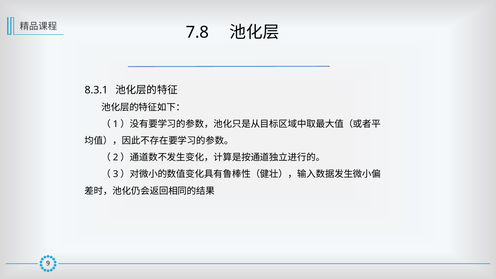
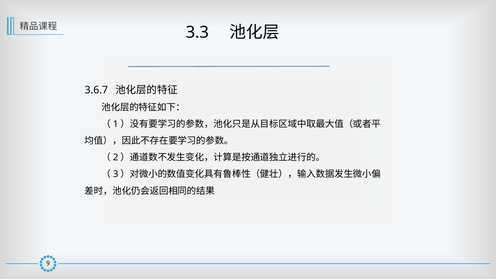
7.8: 7.8 -> 3.3 (197, 32)
8.3.1: 8.3.1 -> 3.6.7 (96, 90)
